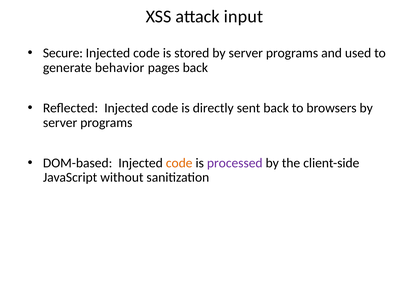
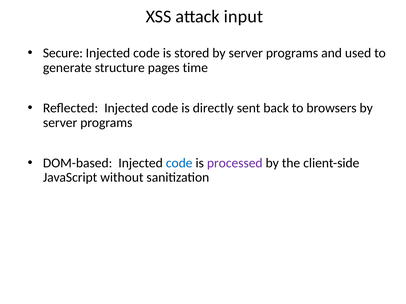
behavior: behavior -> structure (120, 68)
pages back: back -> time (195, 68)
code colour: orange -> blue (179, 163)
